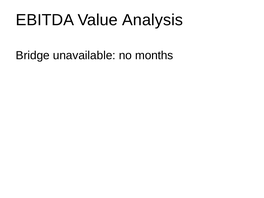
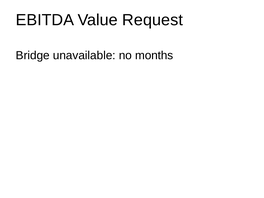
Analysis: Analysis -> Request (153, 20)
